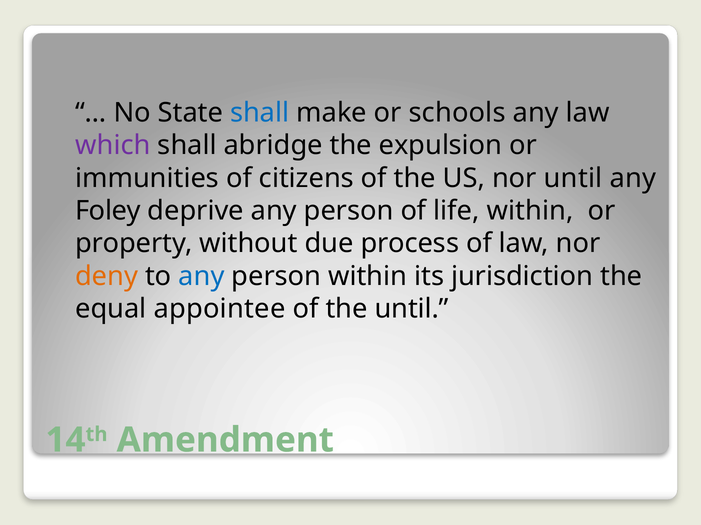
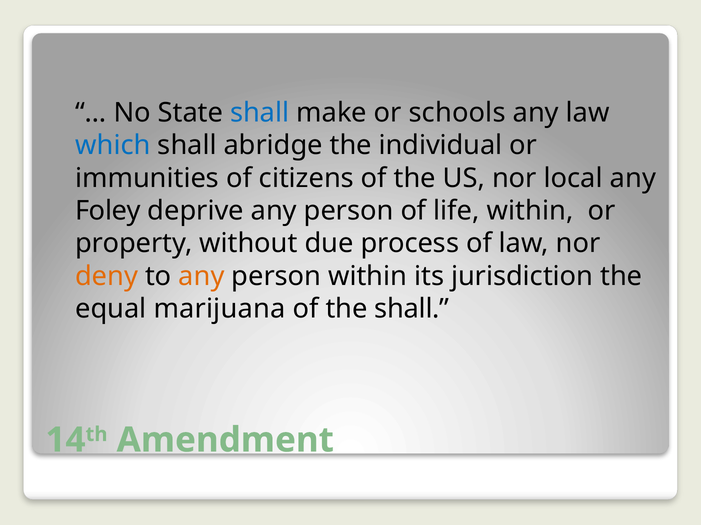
which colour: purple -> blue (113, 146)
expulsion: expulsion -> individual (441, 146)
nor until: until -> local (573, 178)
any colour: blue -> orange (201, 277)
appointee: appointee -> marijuana (220, 309)
the until: until -> shall (412, 309)
